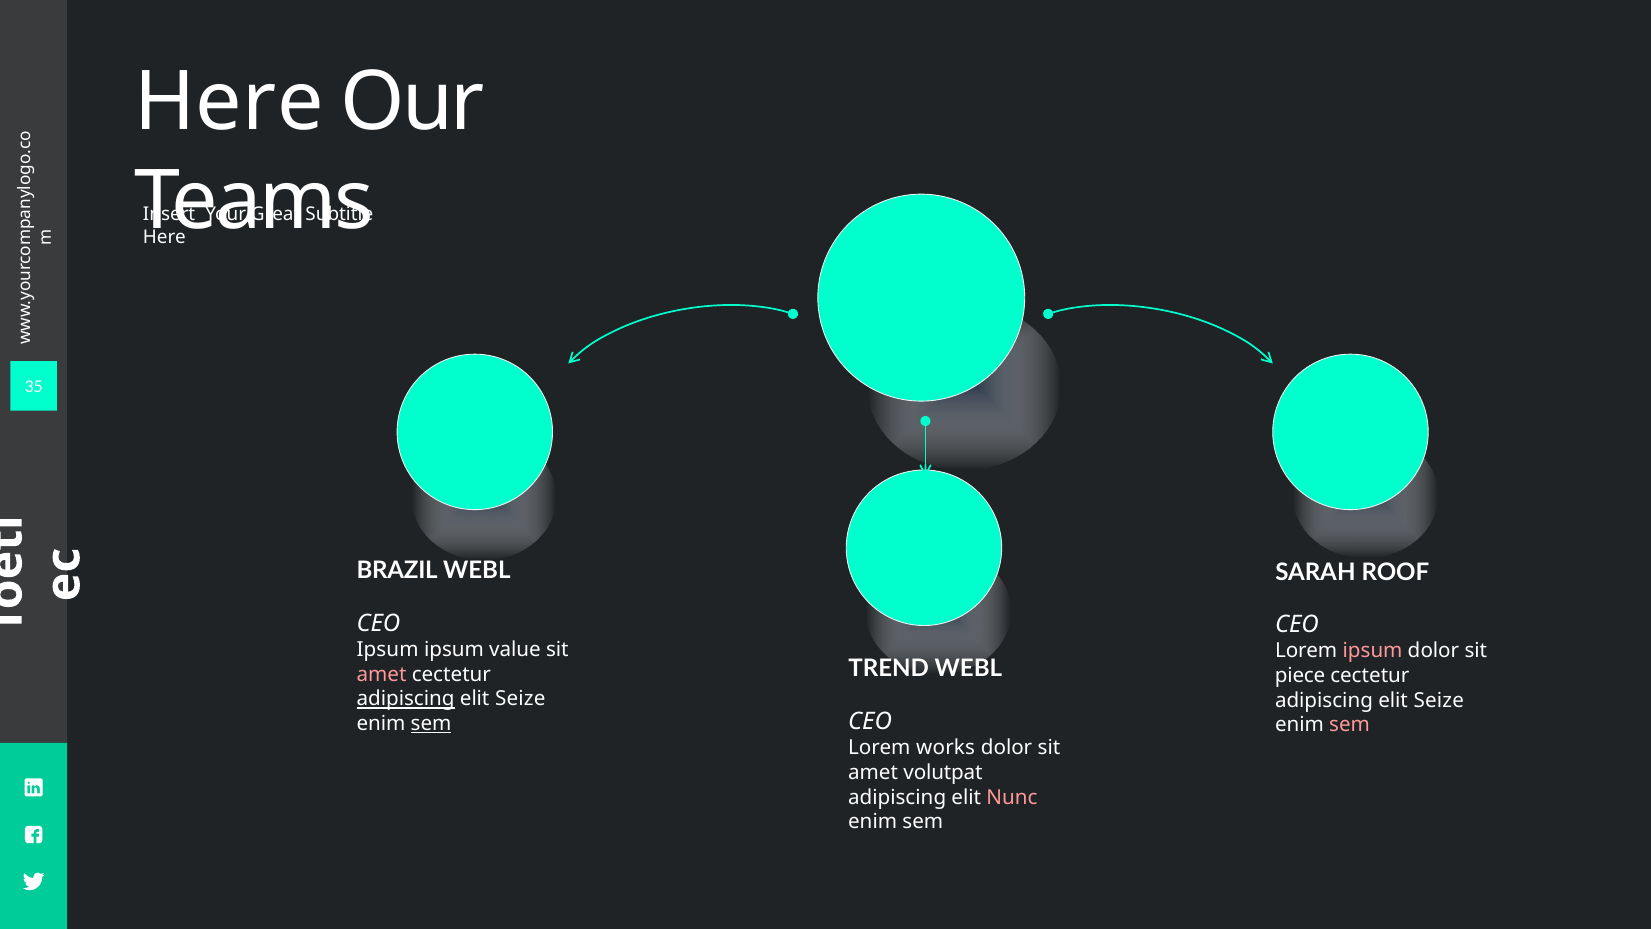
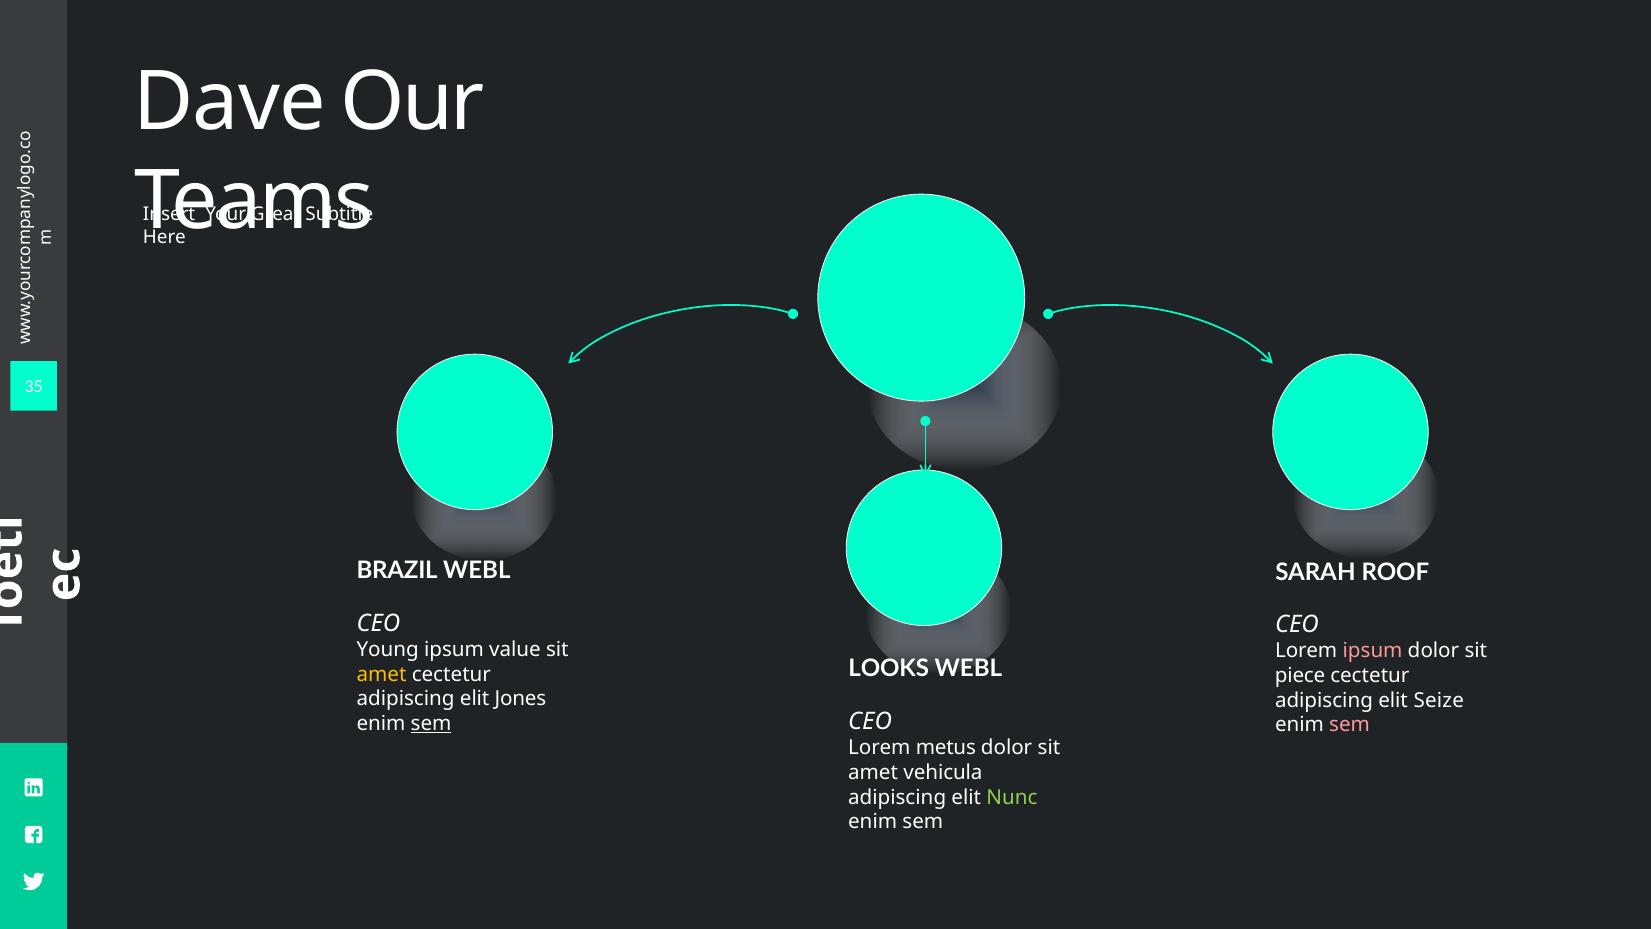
Here: Here -> Dave (230, 102)
Ipsum: Ipsum -> Young (388, 649)
TREND: TREND -> LOOKS (889, 669)
amet colour: pink -> yellow (382, 674)
adipiscing underline: present -> none (406, 699)
Seize: Seize -> Jones (520, 699)
works: works -> metus (946, 747)
volutpat: volutpat -> vehicula (943, 772)
Nunc colour: pink -> light green (1012, 797)
